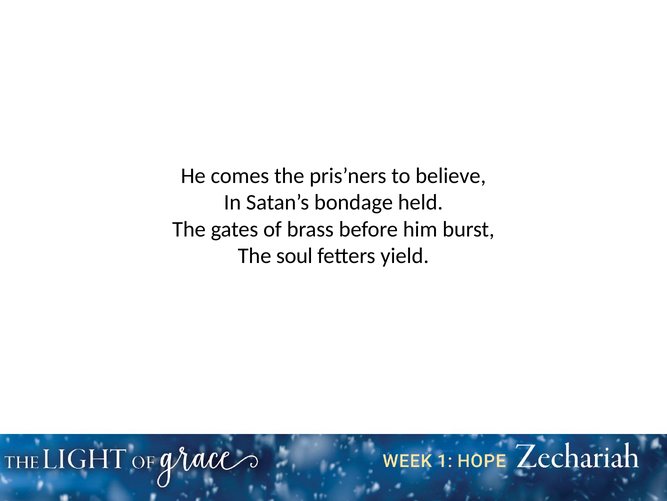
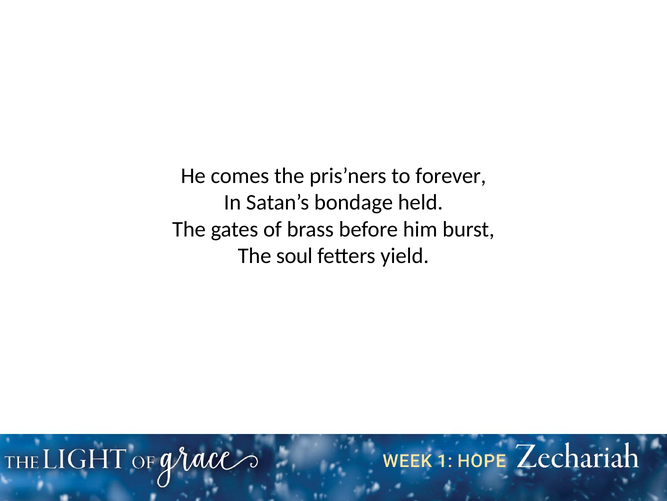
believe: believe -> forever (451, 175)
